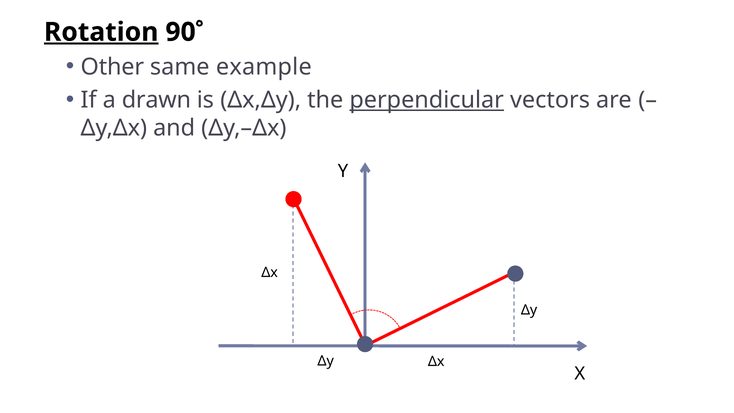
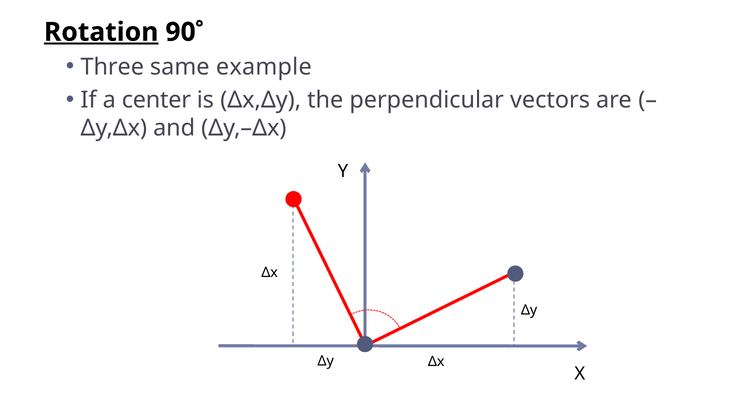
Other: Other -> Three (112, 67)
drawn: drawn -> center (156, 100)
perpendicular underline: present -> none (427, 100)
